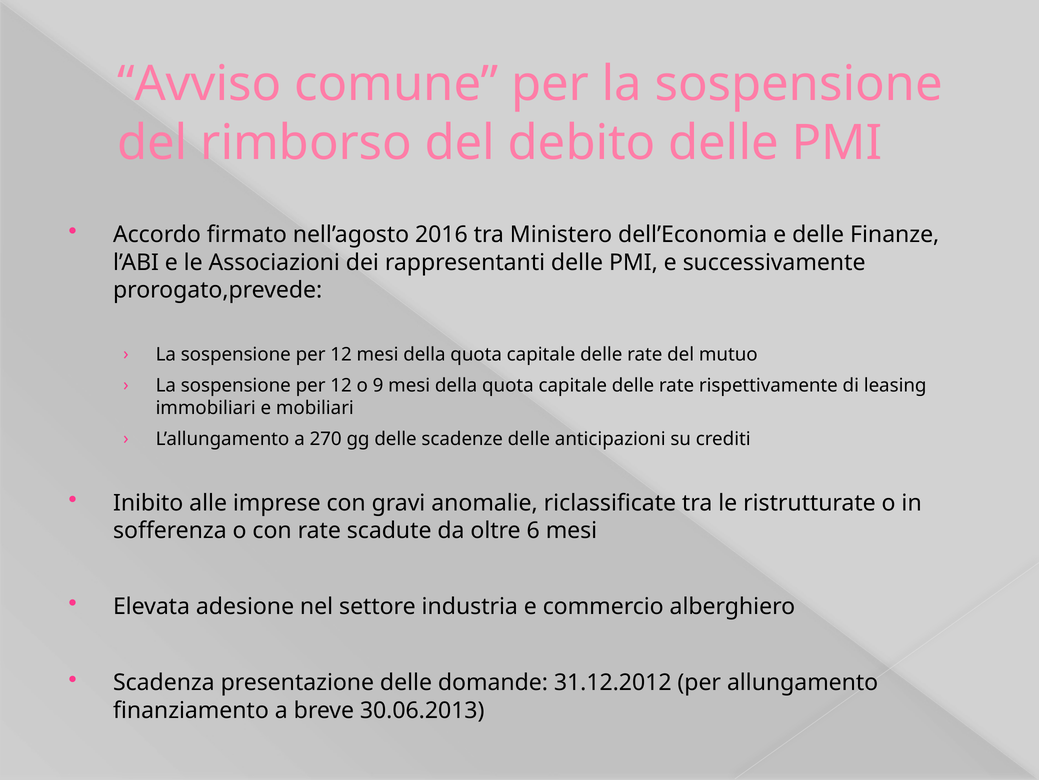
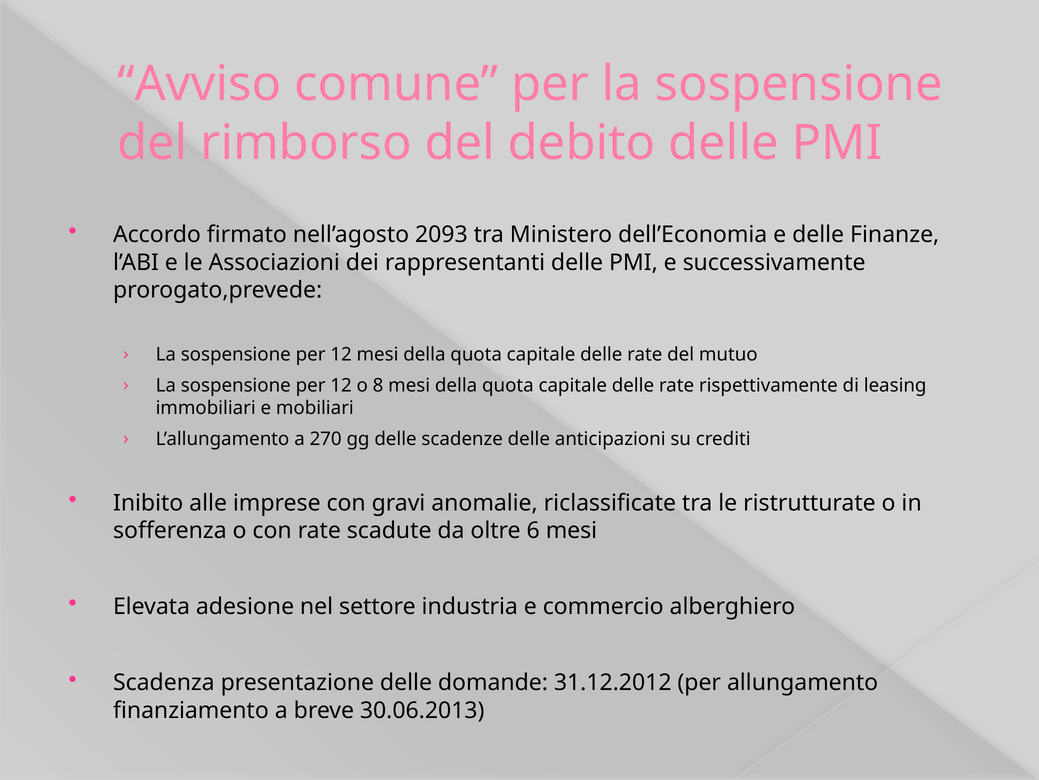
2016: 2016 -> 2093 (441, 235)
9: 9 -> 8 (378, 385)
